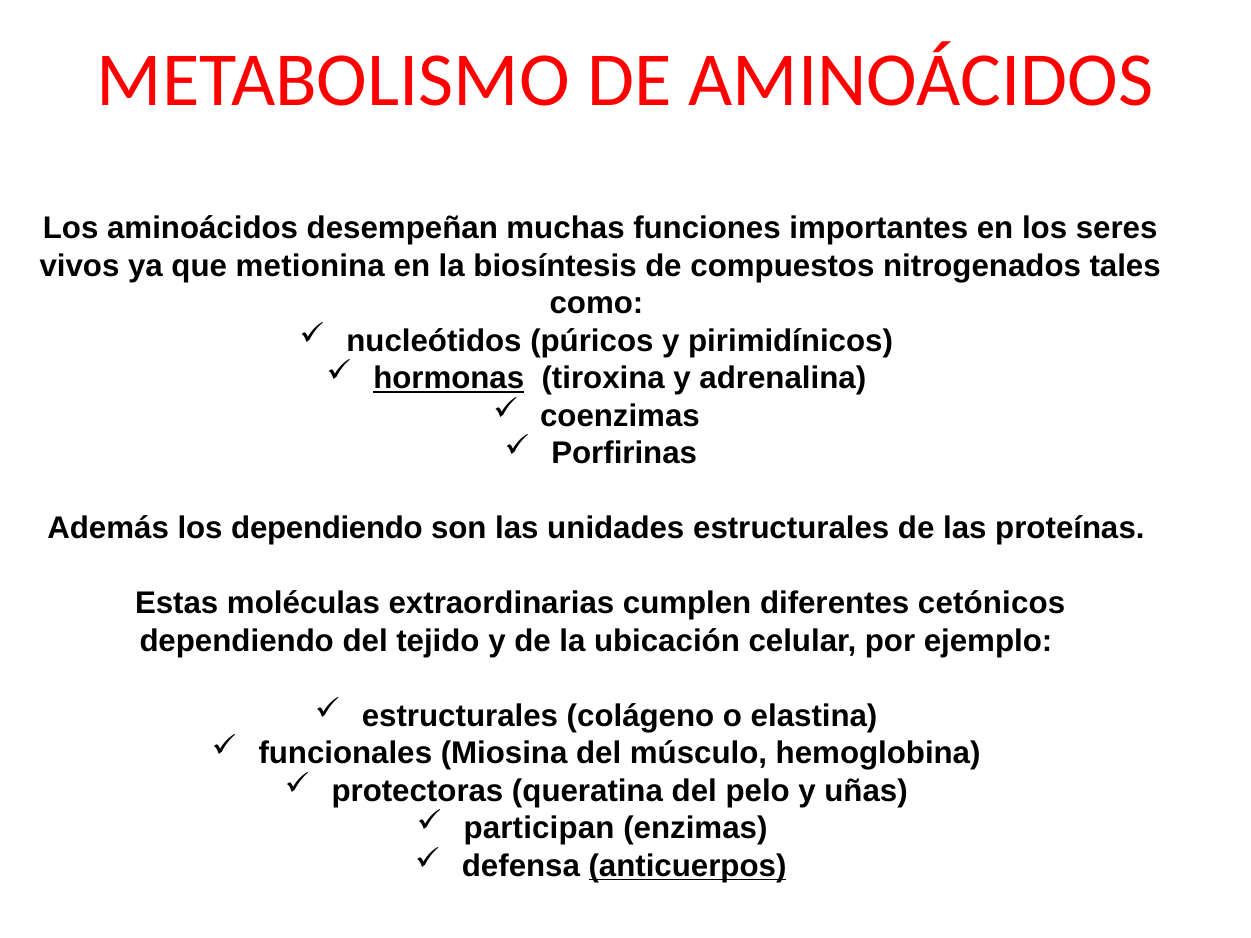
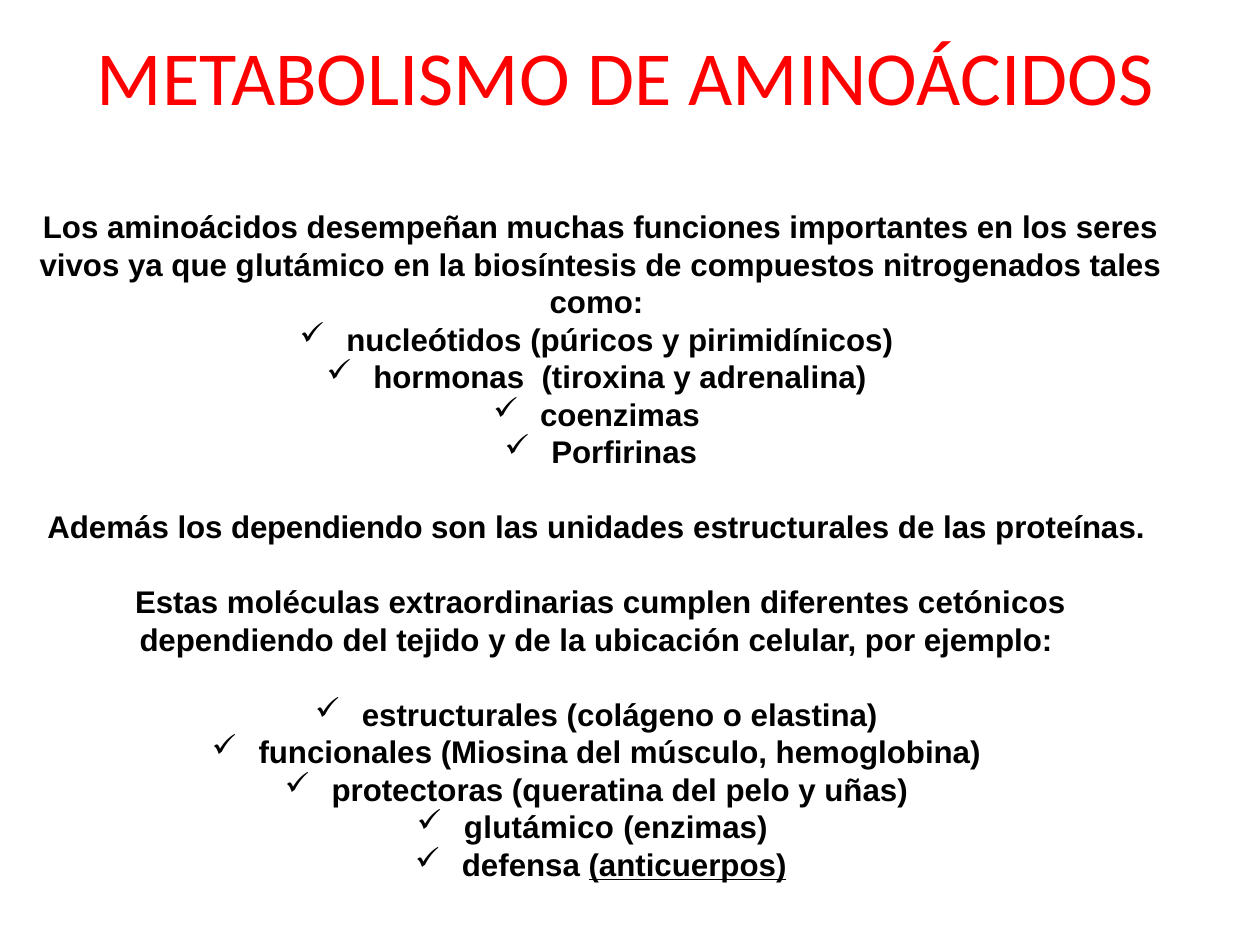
que metionina: metionina -> glutámico (310, 266)
hormonas underline: present -> none (449, 378)
participan: participan -> glutámico (539, 829)
